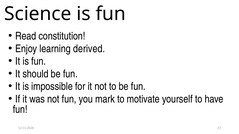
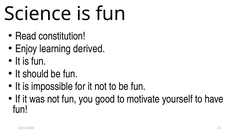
mark: mark -> good (105, 99)
